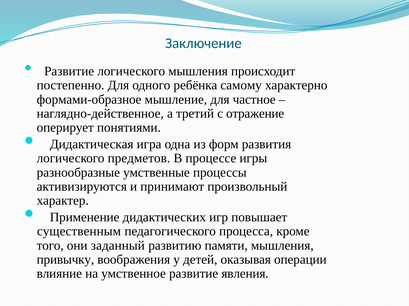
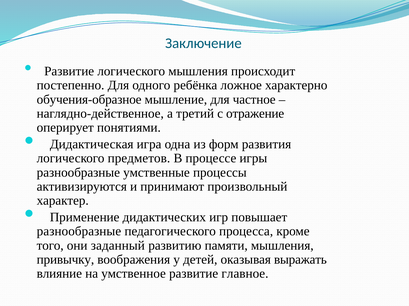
самому: самому -> ложное (241, 86)
формами-образное: формами-образное -> обучения-образное (89, 100)
существенным: существенным -> разнообразные (79, 232)
операции: операции -> выражать (300, 260)
явления: явления -> главное (245, 274)
